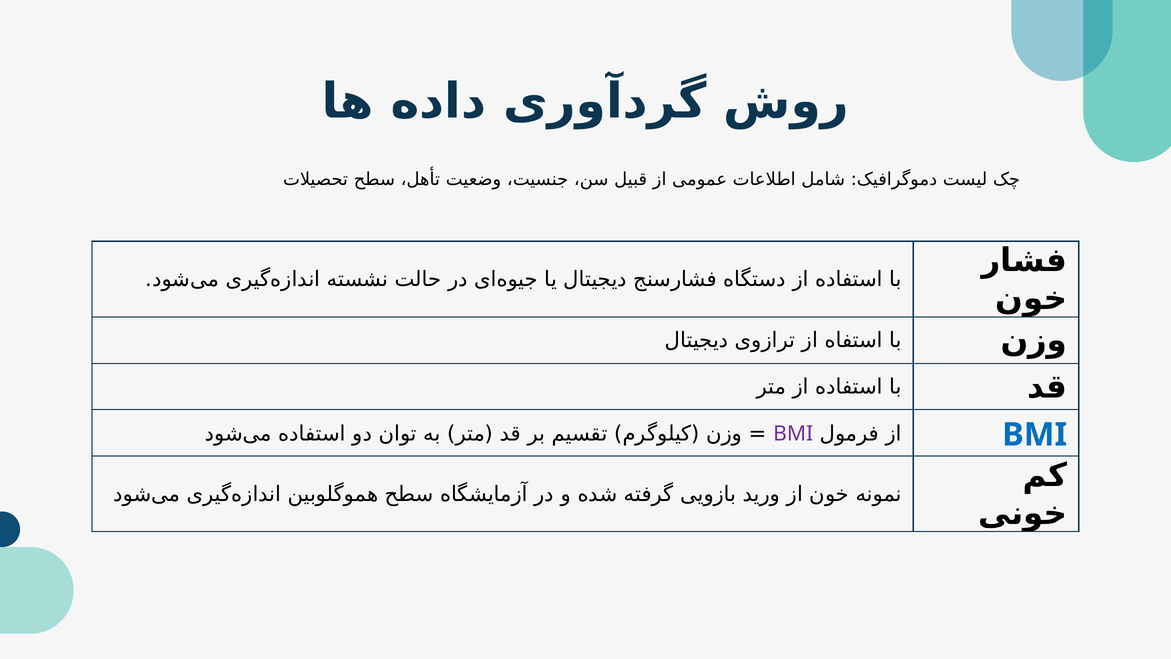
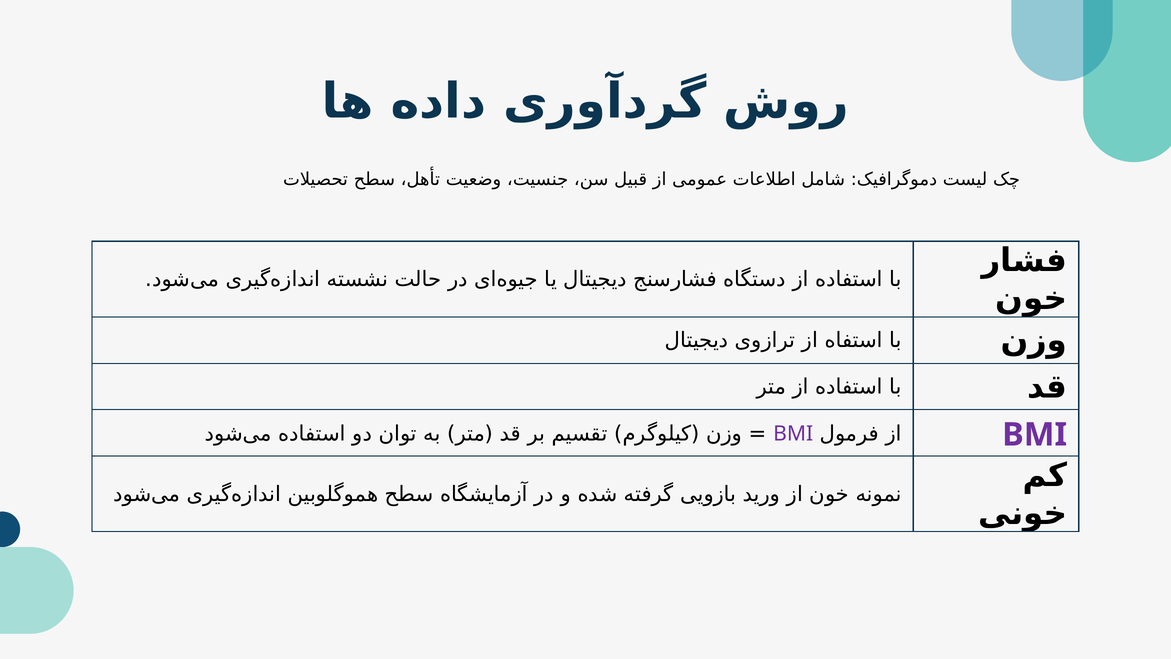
BMI colour: blue -> purple (1035, 435)
